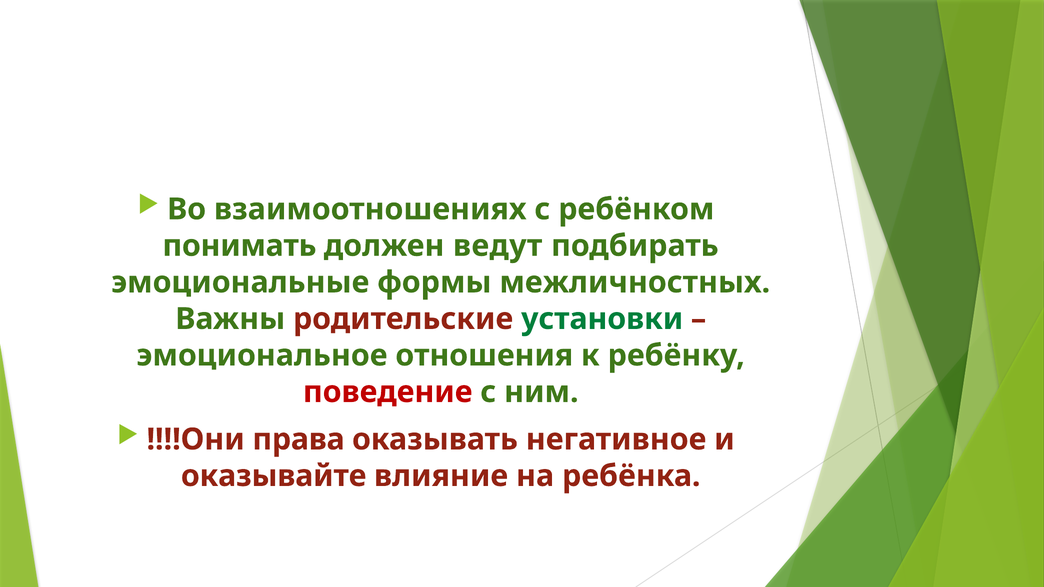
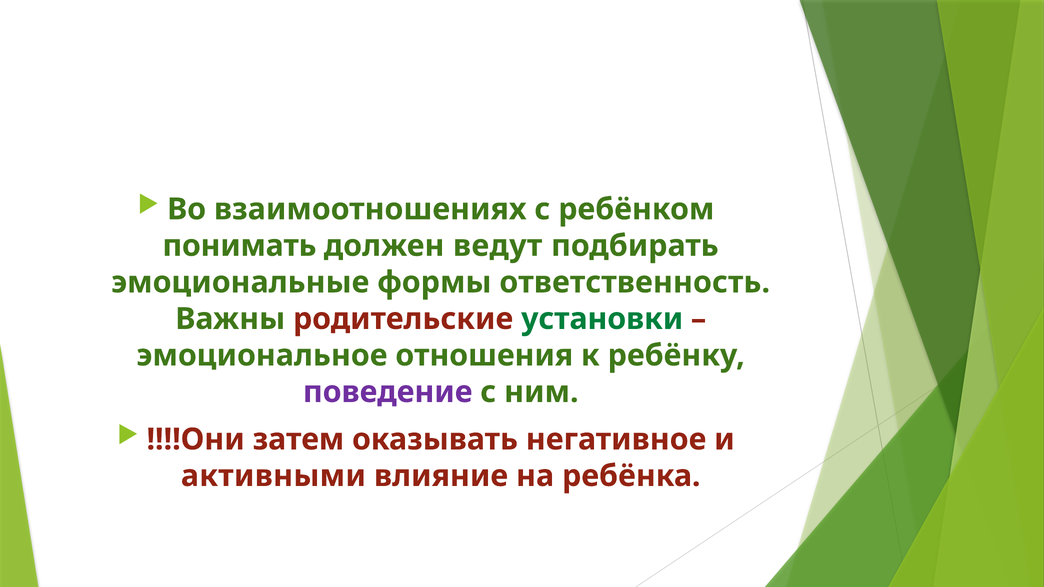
межличностных: межличностных -> ответственность (635, 282)
поведение colour: red -> purple (388, 392)
права: права -> затем (298, 440)
оказывайте: оказывайте -> активными (273, 476)
